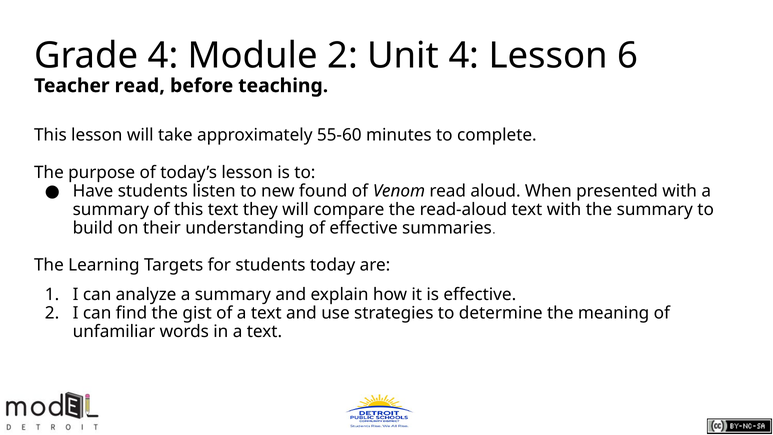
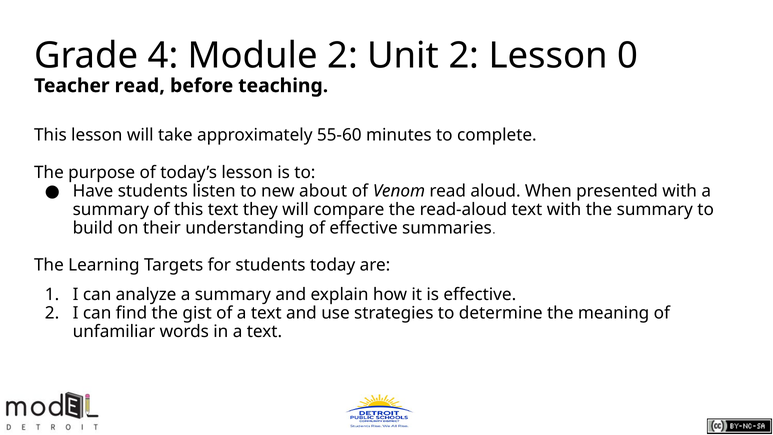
Unit 4: 4 -> 2 (464, 55)
6: 6 -> 0 (628, 55)
found: found -> about (323, 191)
